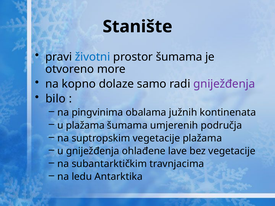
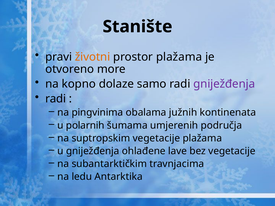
životni colour: blue -> orange (93, 57)
prostor šumama: šumama -> plažama (179, 57)
bilo: bilo -> radi (56, 99)
u plažama: plažama -> polarnih (85, 125)
